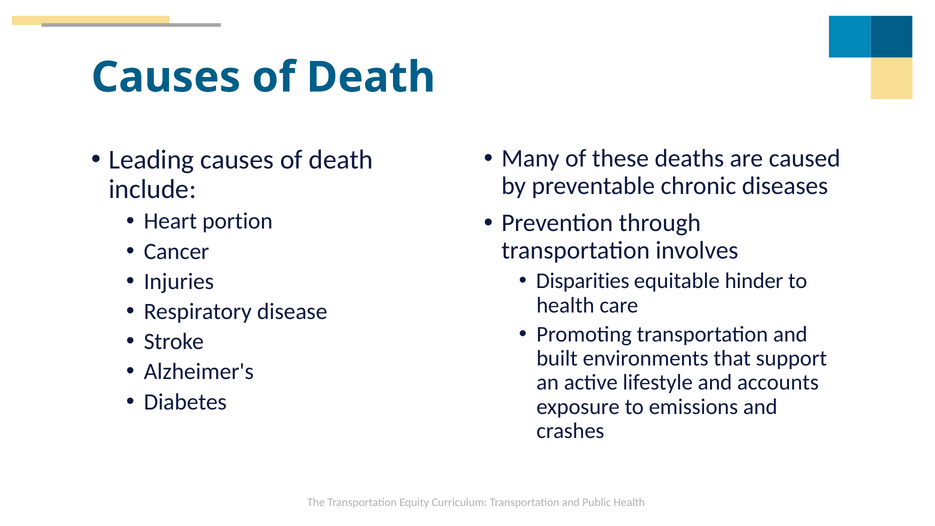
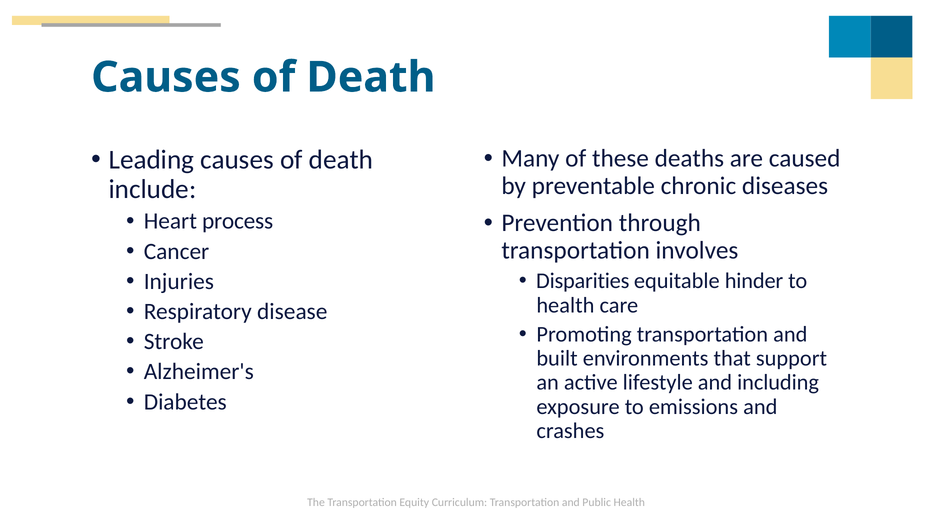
portion: portion -> process (238, 221)
accounts: accounts -> including (778, 383)
